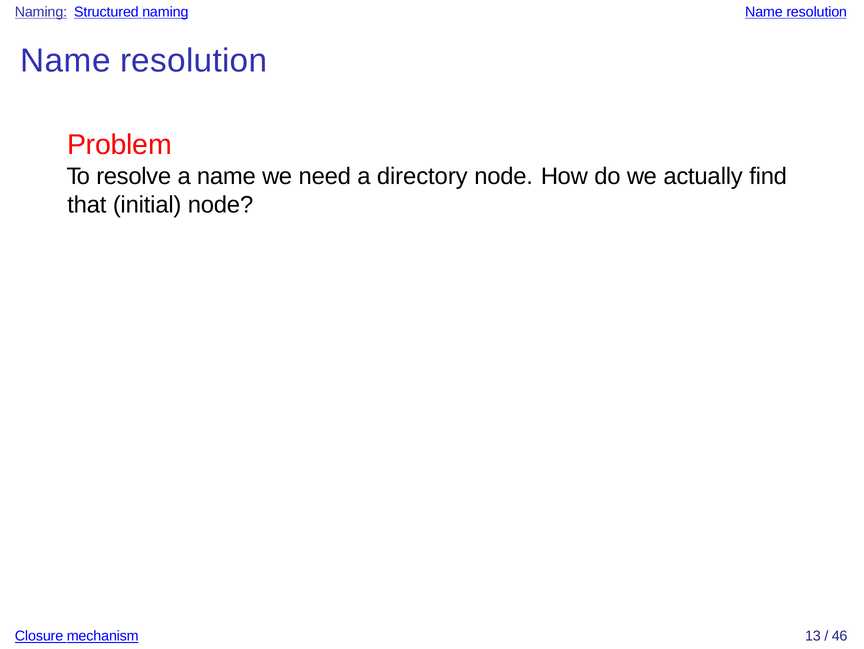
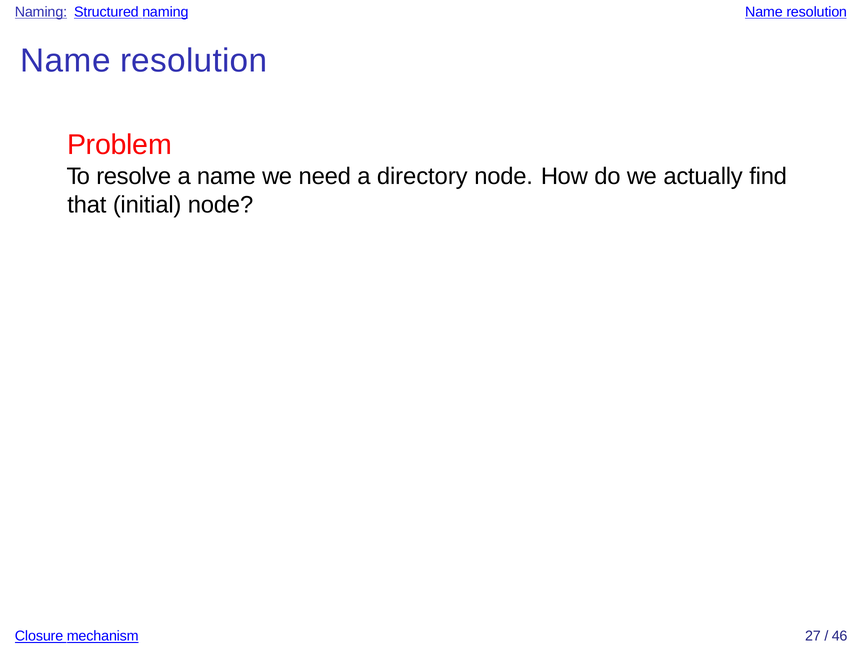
13: 13 -> 27 (813, 636)
